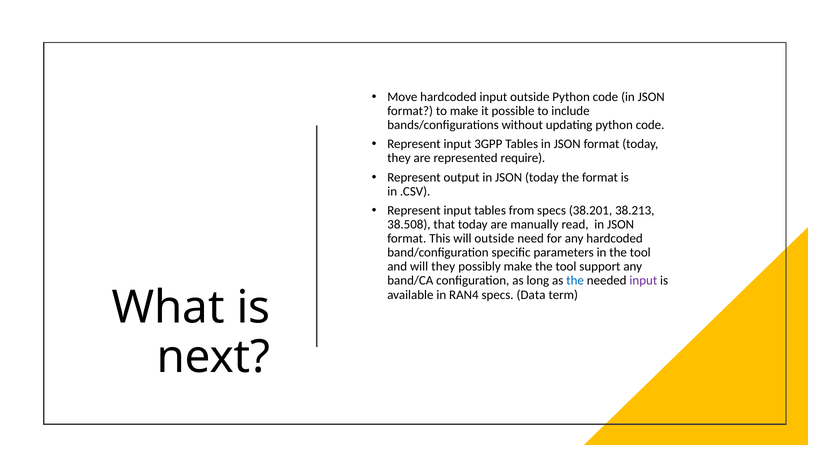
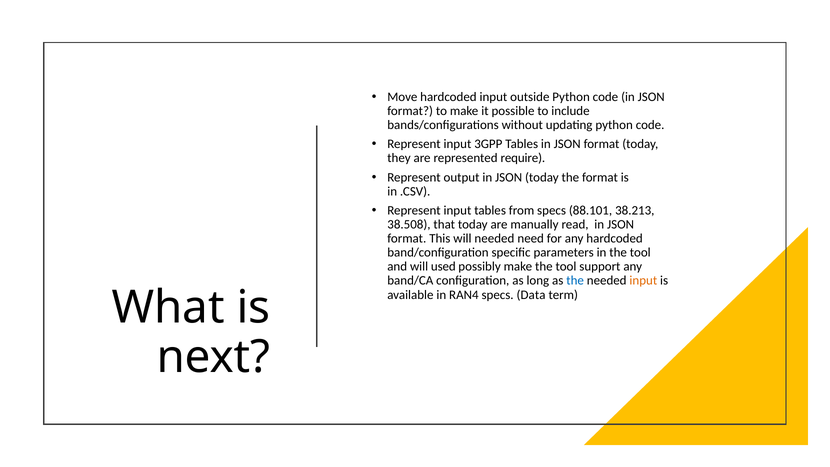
38.201: 38.201 -> 88.101 (591, 211)
will outside: outside -> needed (494, 239)
will they: they -> used (443, 267)
input colour: purple -> orange (643, 281)
